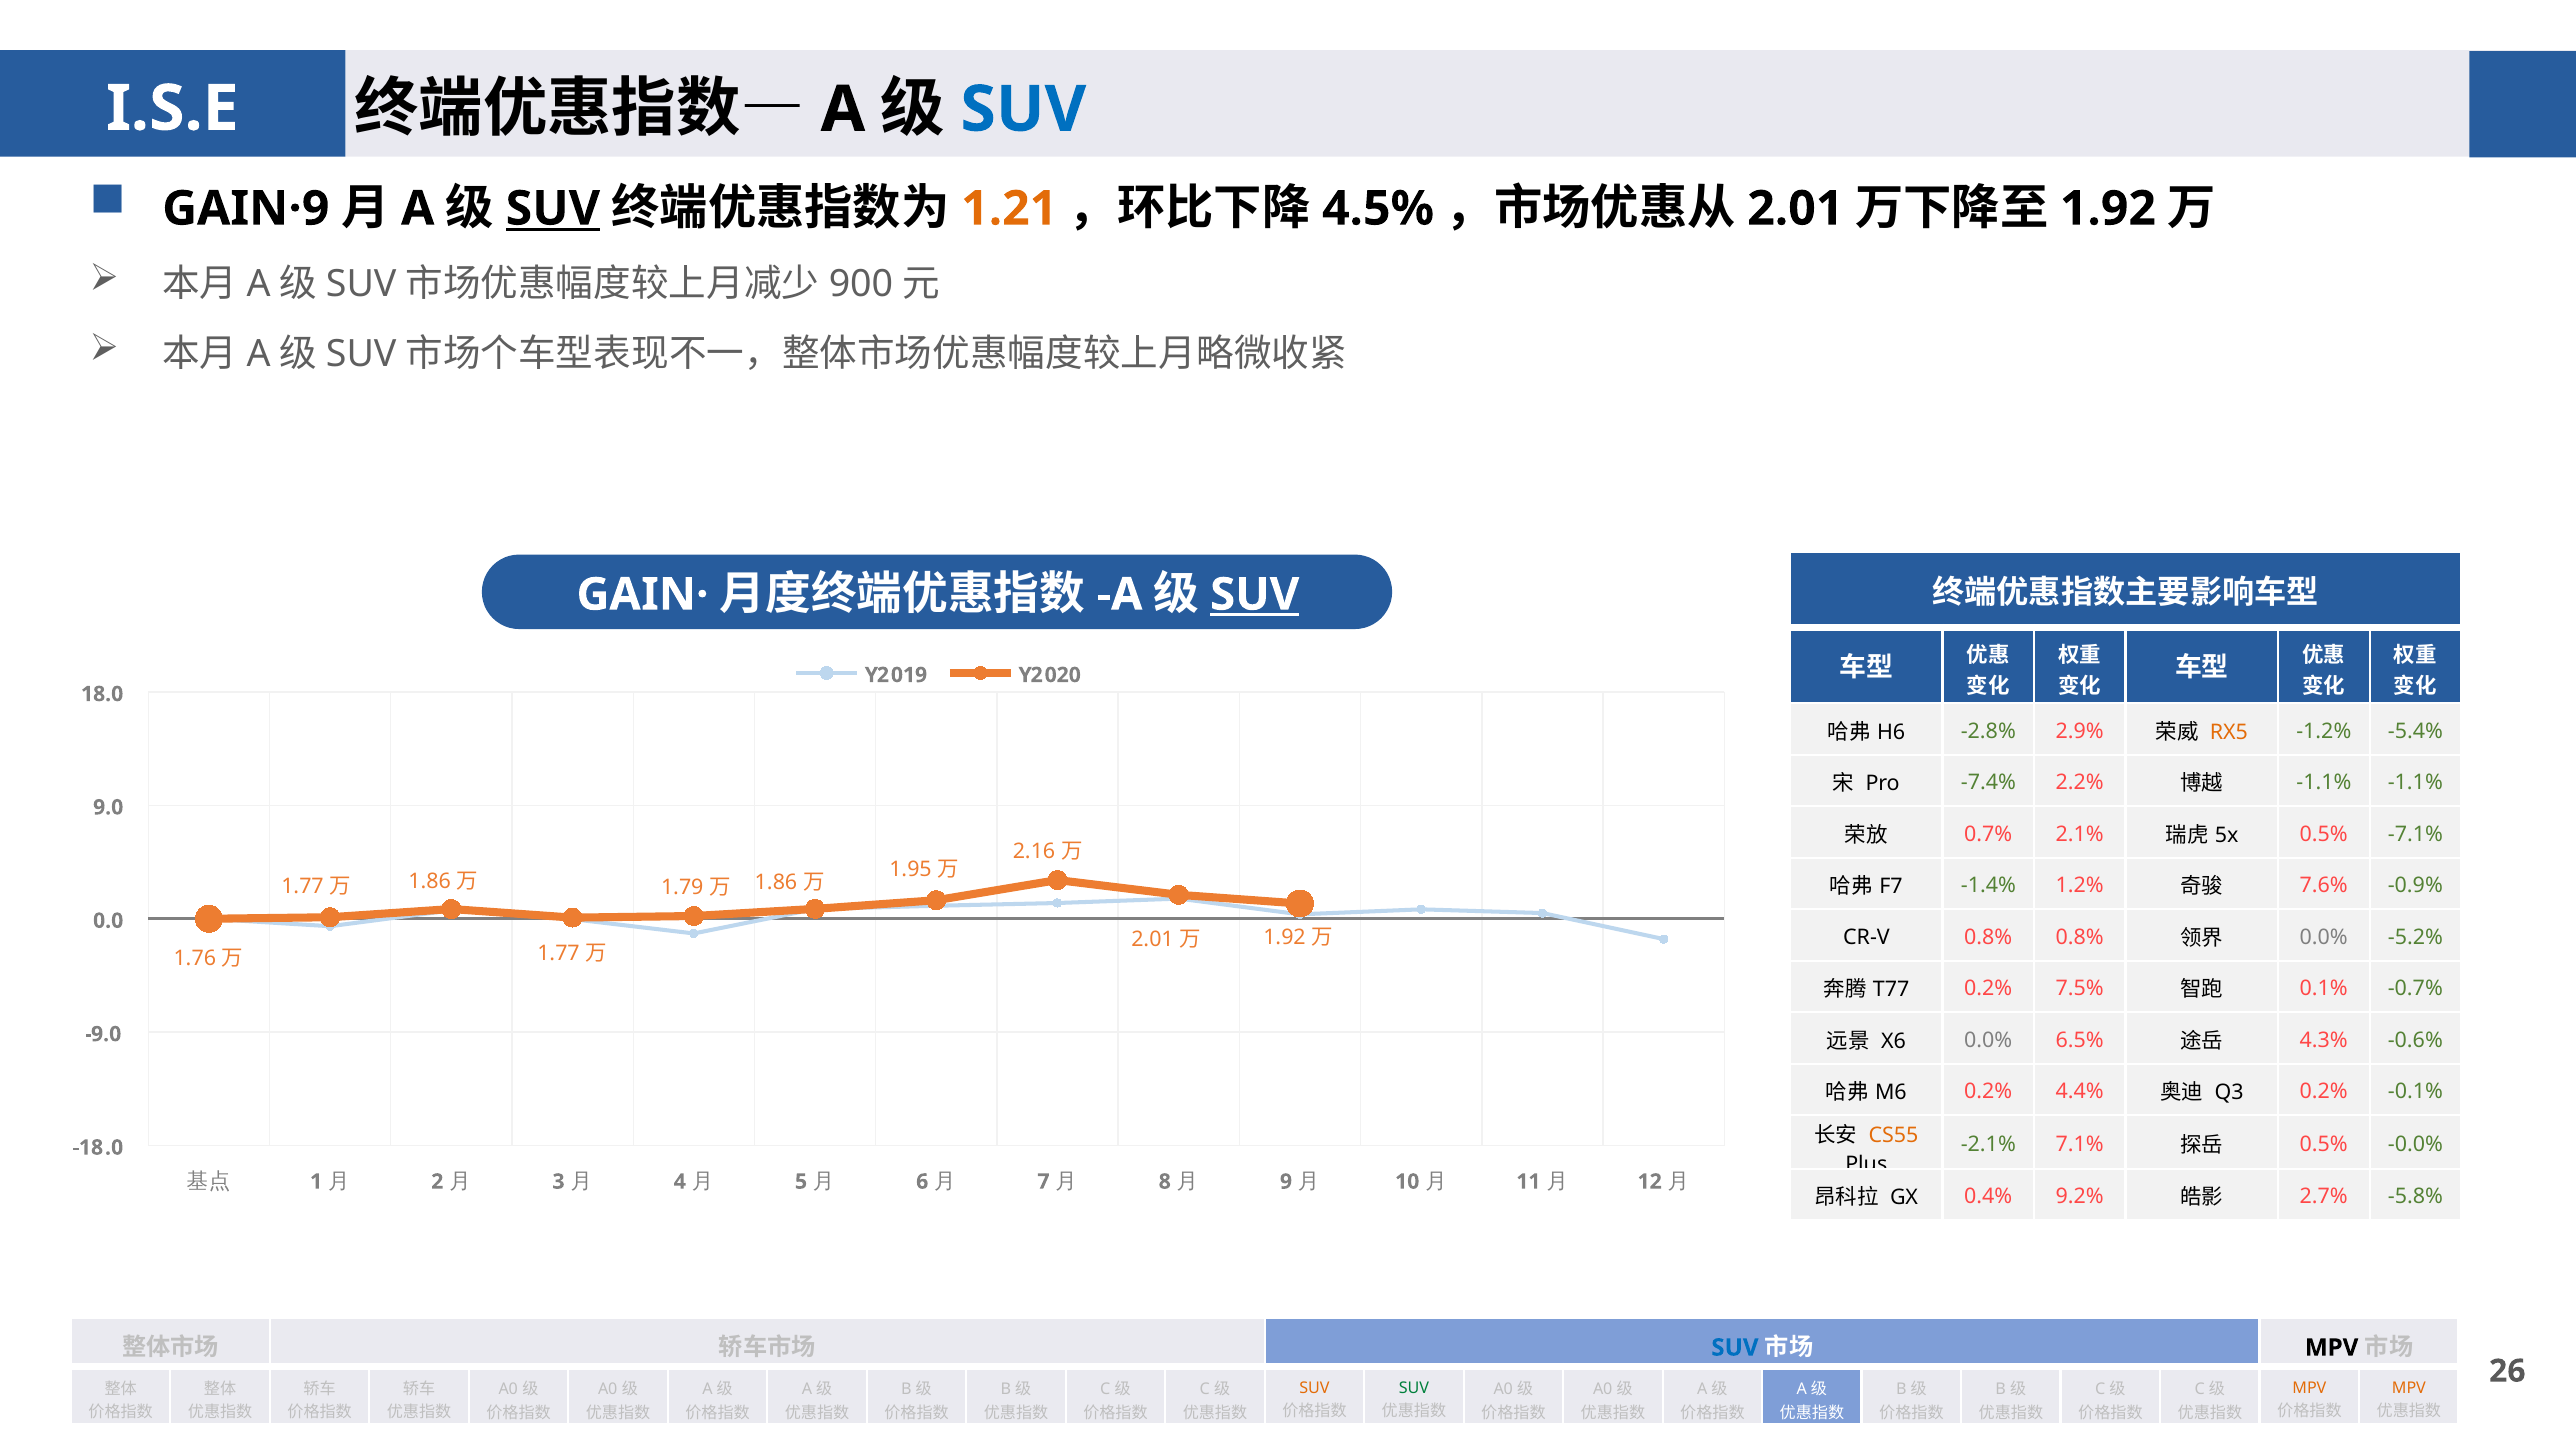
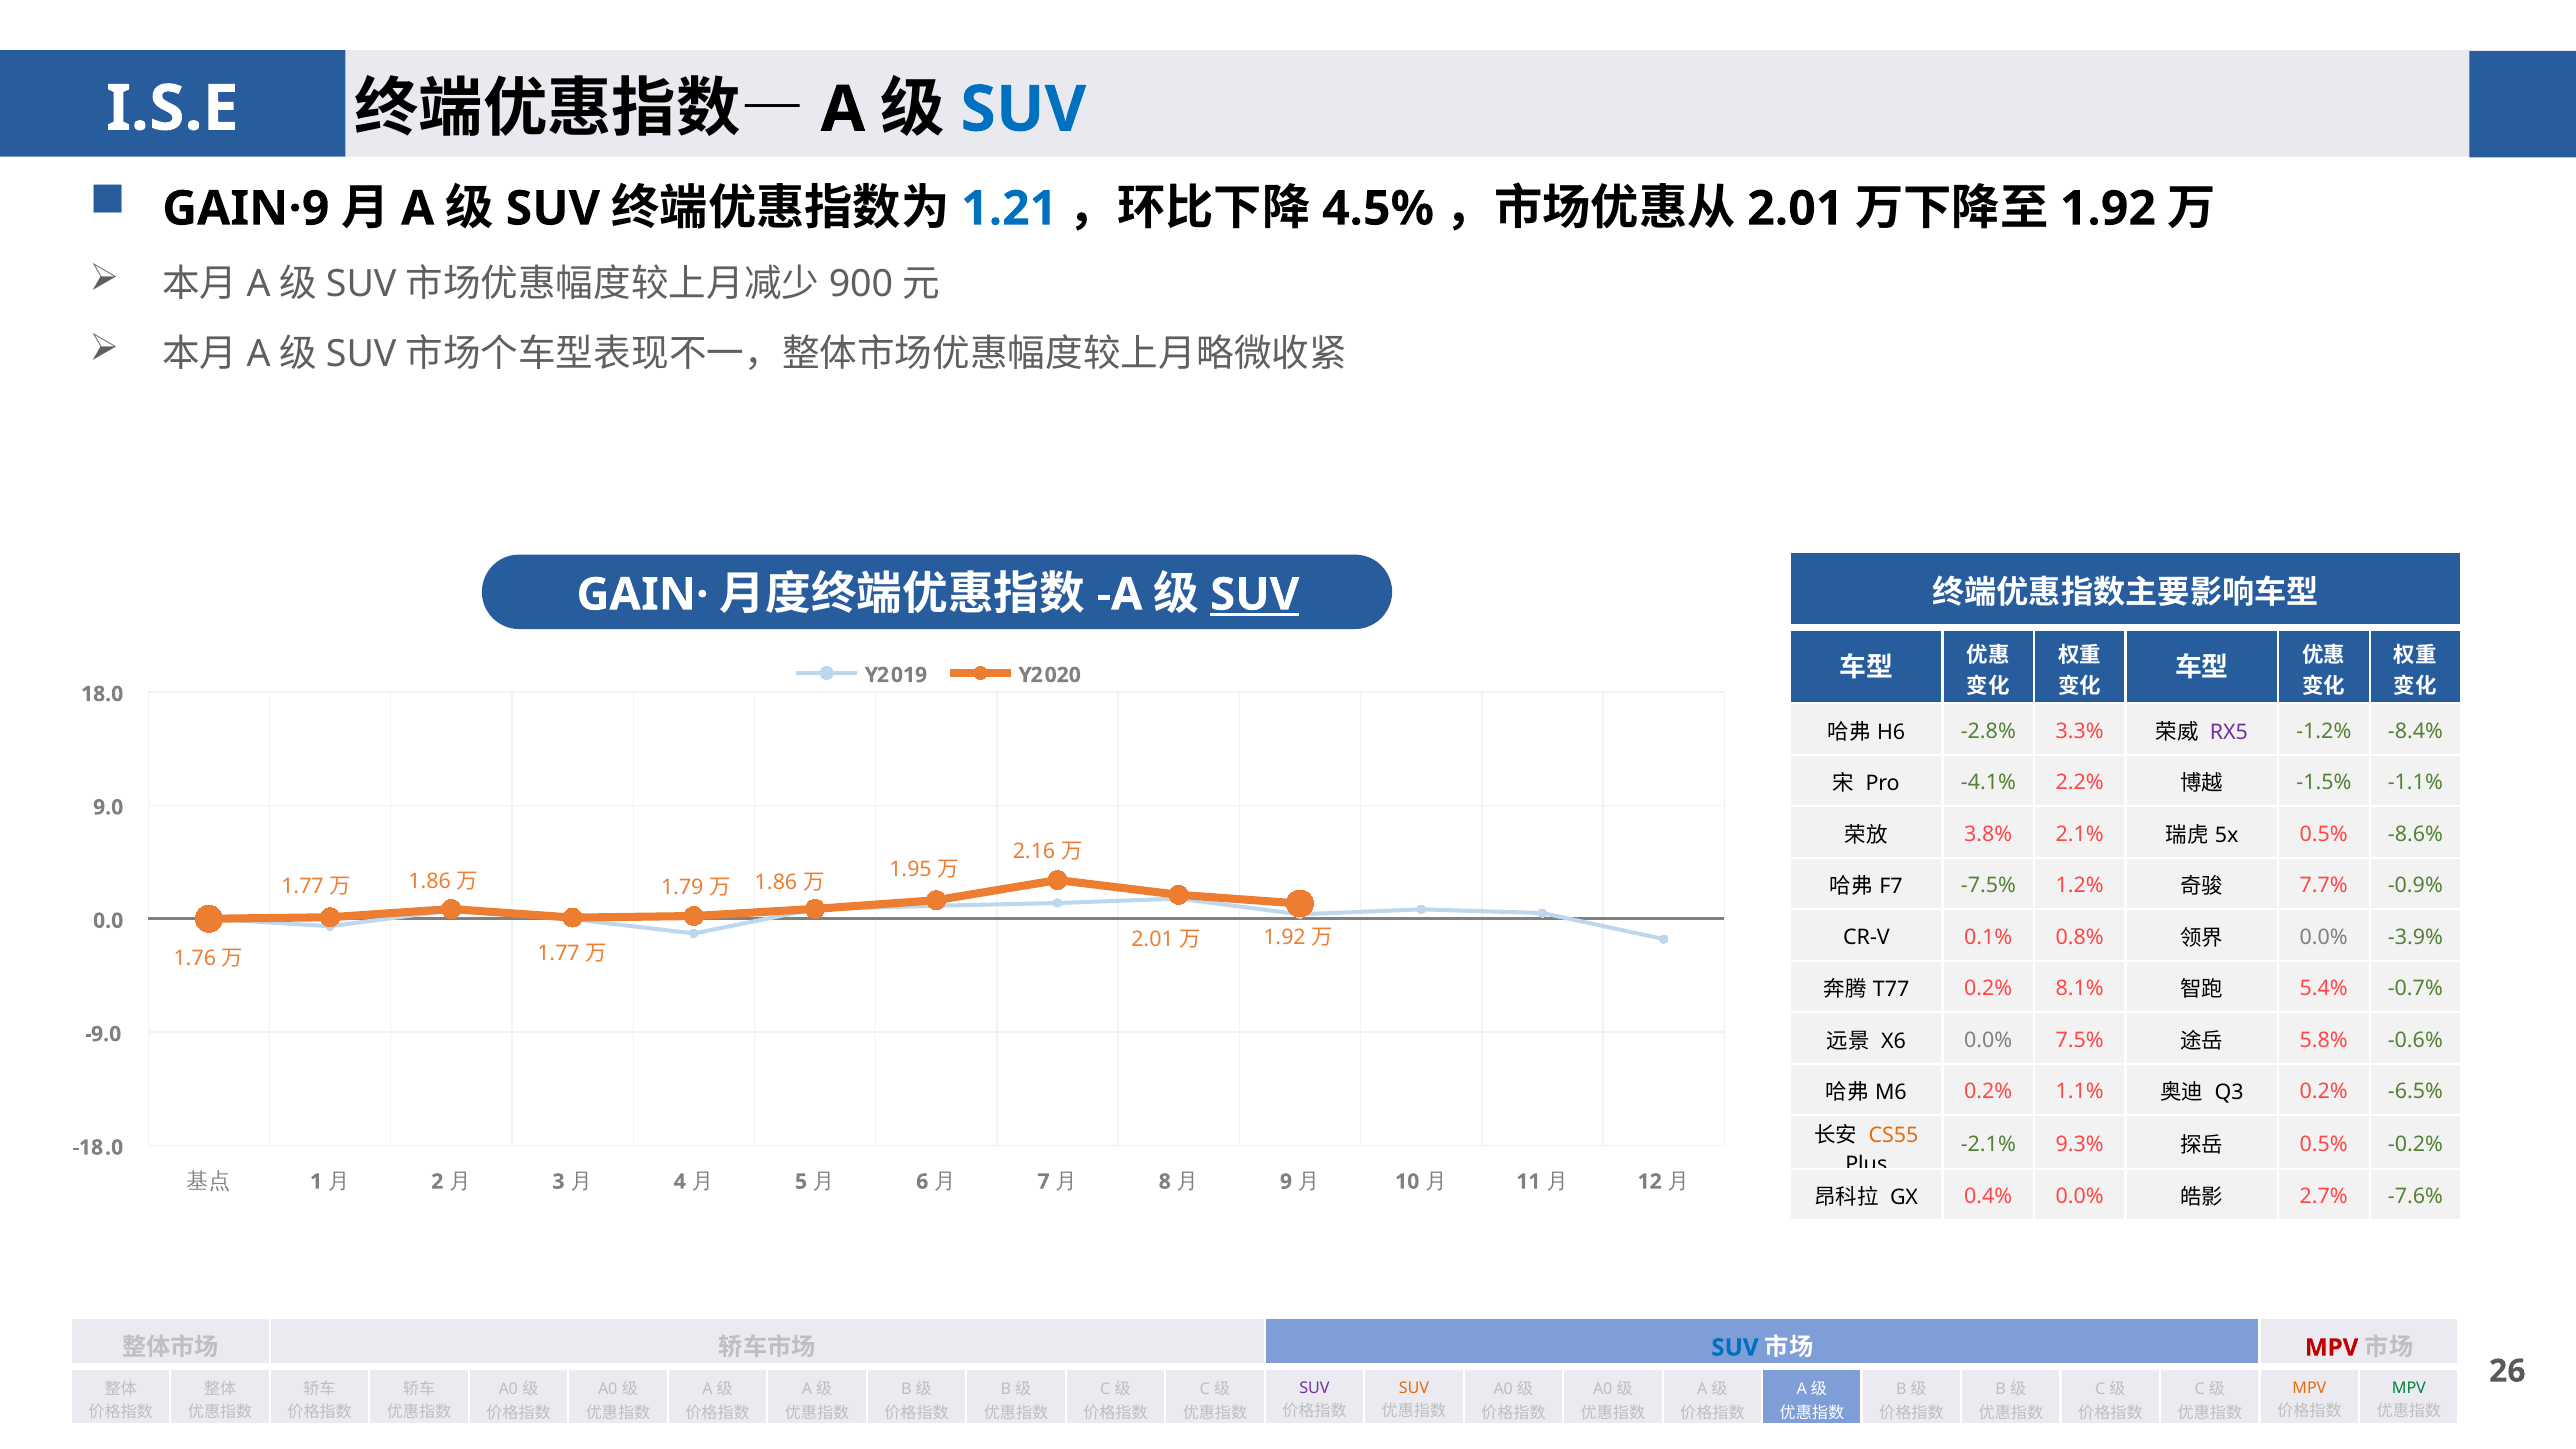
SUV underline: present -> none (553, 209)
1.21 colour: orange -> blue (1009, 209)
2.9%: 2.9% -> 3.3% (2080, 731)
RX5 colour: orange -> purple (2229, 732)
-5.4%: -5.4% -> -8.4% (2415, 731)
-7.4%: -7.4% -> -4.1% (1988, 783)
-1.1%: -1.1% -> -1.5% (2324, 783)
0.7%: 0.7% -> 3.8% (1988, 834)
-7.1%: -7.1% -> -8.6% (2415, 834)
-1.4%: -1.4% -> -7.5% (1988, 886)
7.6%: 7.6% -> 7.7% (2324, 886)
CR-V 0.8%: 0.8% -> 0.1% (1988, 937)
-5.2%: -5.2% -> -3.9% (2415, 937)
7.5%: 7.5% -> 8.1% (2080, 989)
0.1%: 0.1% -> 5.4% (2324, 989)
6.5%: 6.5% -> 7.5% (2080, 1040)
4.3%: 4.3% -> 5.8% (2324, 1040)
4.4%: 4.4% -> 1.1% (2080, 1092)
-0.1%: -0.1% -> -6.5% (2415, 1092)
7.1%: 7.1% -> 9.3% (2080, 1144)
-0.0%: -0.0% -> -0.2% (2415, 1144)
0.4% 9.2%: 9.2% -> 0.0% (2080, 1197)
-5.8%: -5.8% -> -7.6% (2415, 1197)
MPV colour: black -> red (2332, 1348)
SUV colour: orange -> purple (1314, 1388)
SUV colour: green -> orange (1414, 1388)
MPV colour: orange -> green (2409, 1388)
